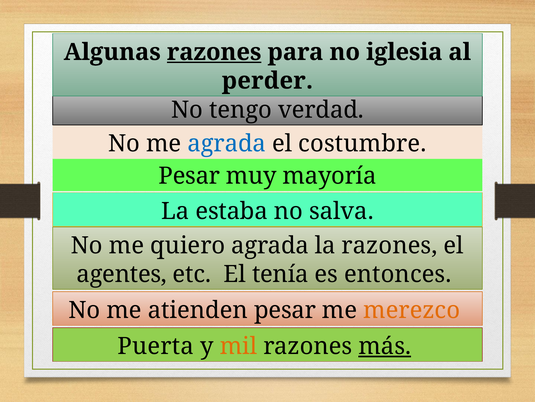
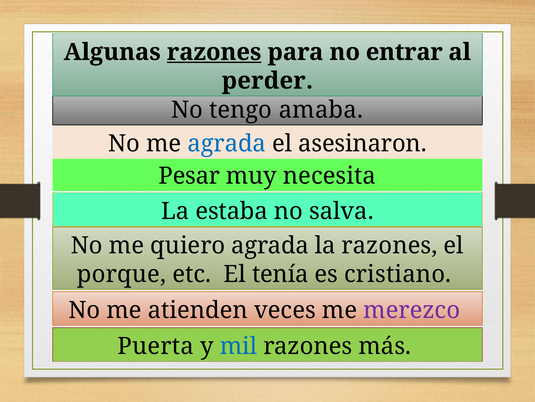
iglesia: iglesia -> entrar (404, 52)
verdad: verdad -> amaba (321, 110)
costumbre: costumbre -> asesinaron (362, 143)
mayoría: mayoría -> necesita (329, 176)
agentes: agentes -> porque (122, 274)
entonces: entonces -> cristiano (398, 274)
atienden pesar: pesar -> veces (285, 310)
merezco colour: orange -> purple (412, 310)
mil colour: orange -> blue (239, 346)
más underline: present -> none (385, 346)
